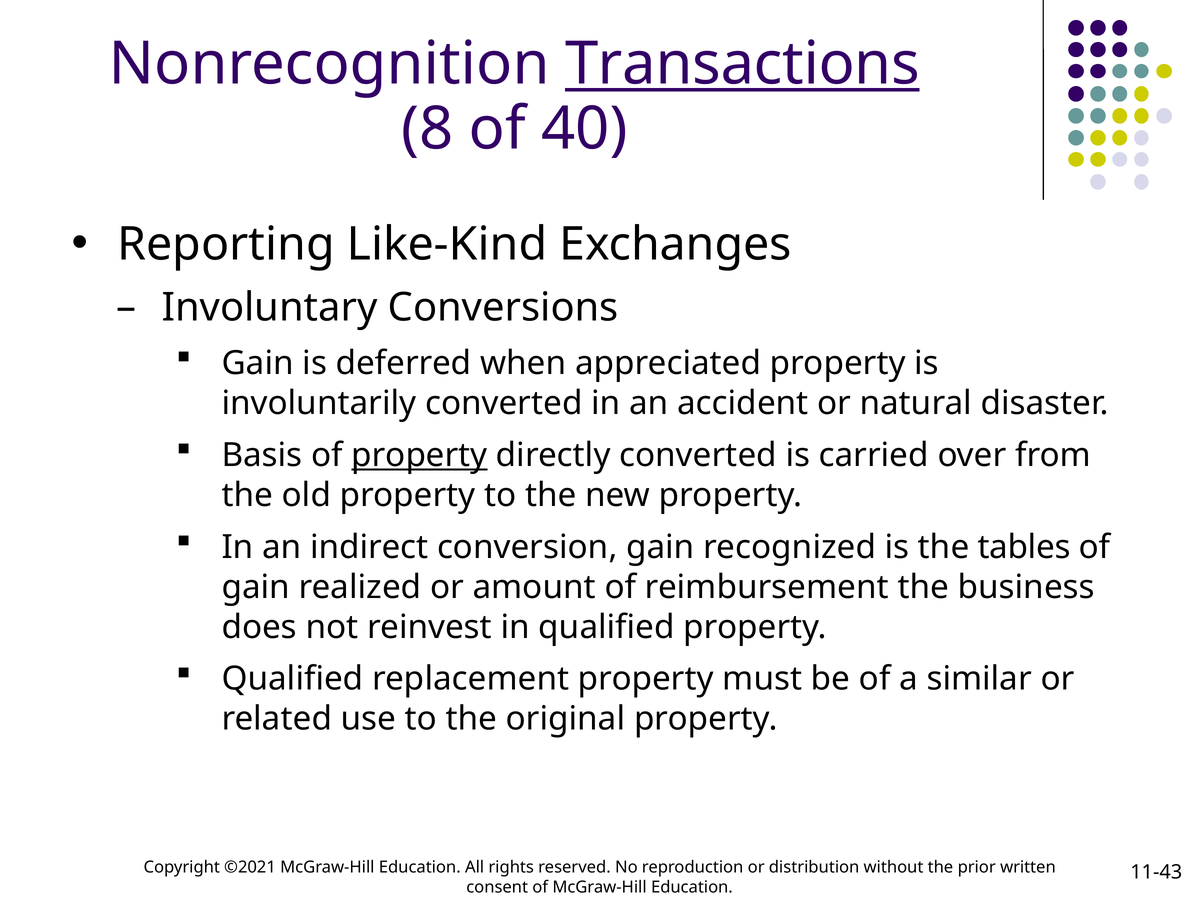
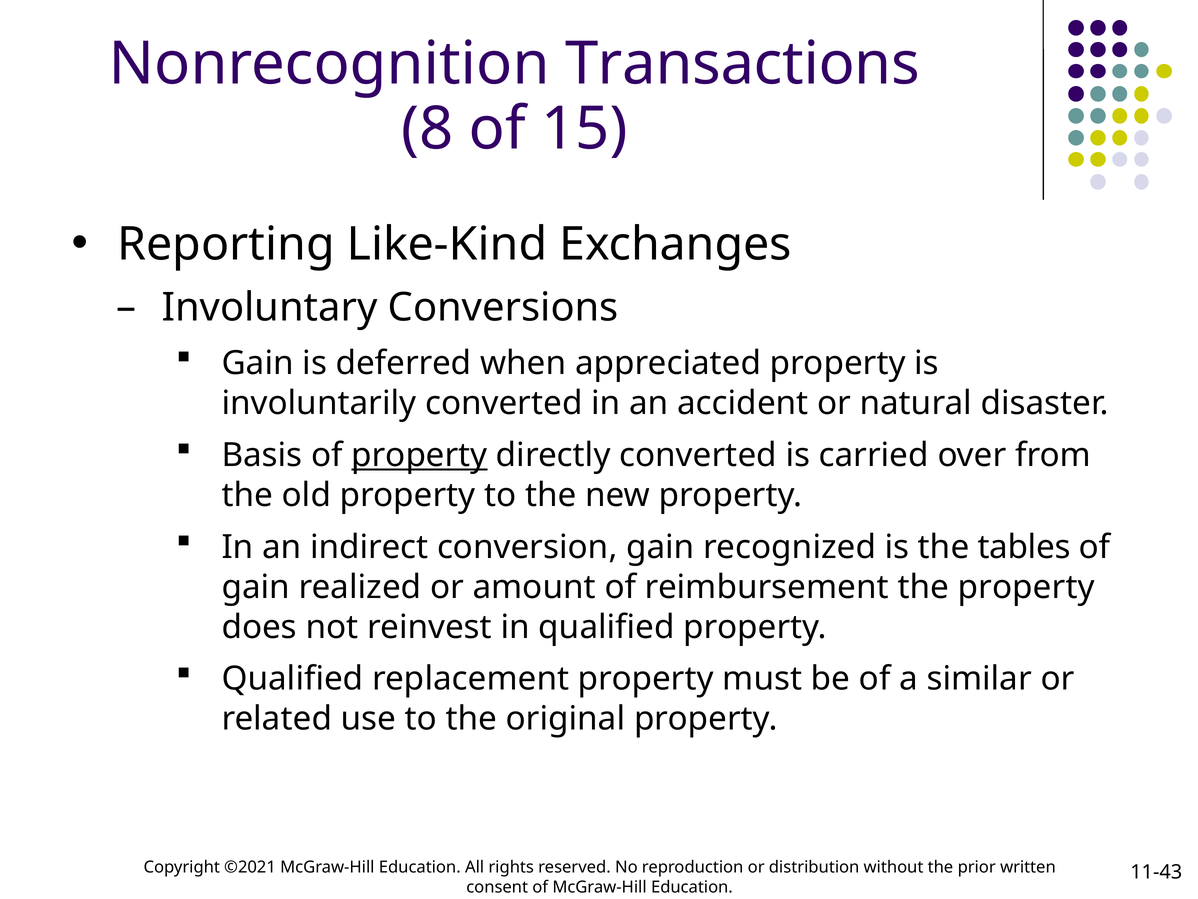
Transactions underline: present -> none (742, 64)
40: 40 -> 15 (584, 129)
the business: business -> property (1026, 587)
